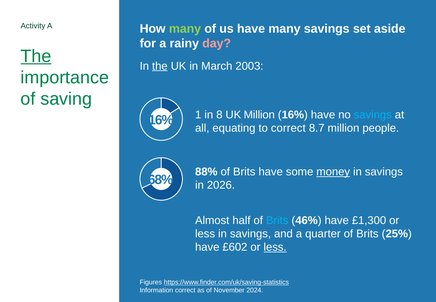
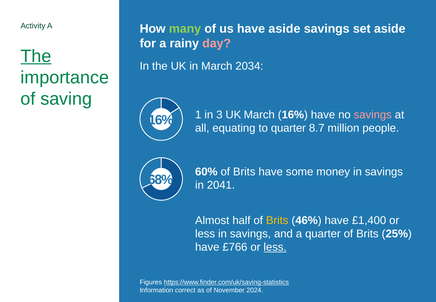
have many: many -> aside (284, 29)
the underline: present -> none (160, 66)
2003: 2003 -> 2034 (249, 66)
8: 8 -> 3 (219, 115)
UK Million: Million -> March (259, 115)
savings colour: light blue -> pink (373, 115)
to correct: correct -> quarter (288, 128)
88%: 88% -> 60% (206, 172)
money underline: present -> none (333, 172)
2026: 2026 -> 2041 (221, 185)
Brits colour: light blue -> yellow (277, 220)
£1,300: £1,300 -> £1,400 (369, 220)
£602: £602 -> £766 (235, 247)
